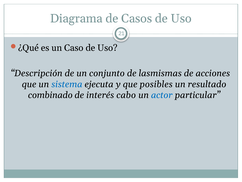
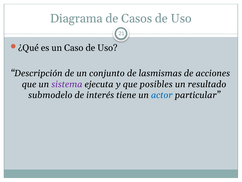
sistema colour: blue -> purple (67, 84)
combinado: combinado -> submodelo (50, 95)
cabo: cabo -> tiene (126, 95)
